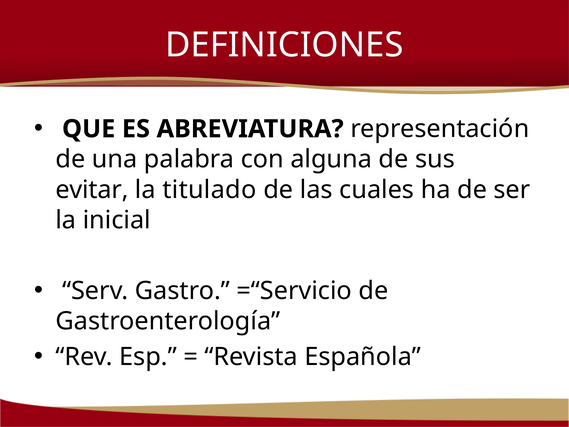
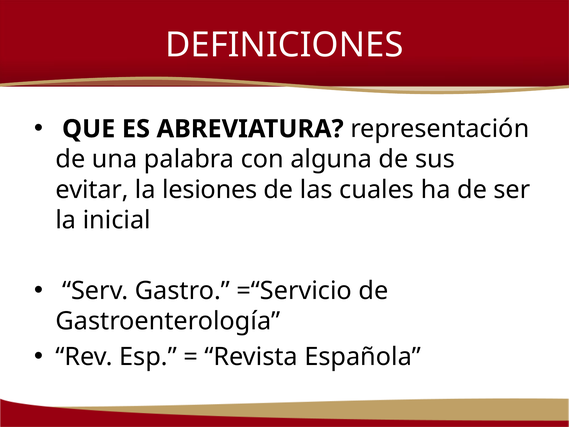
titulado: titulado -> lesiones (210, 190)
